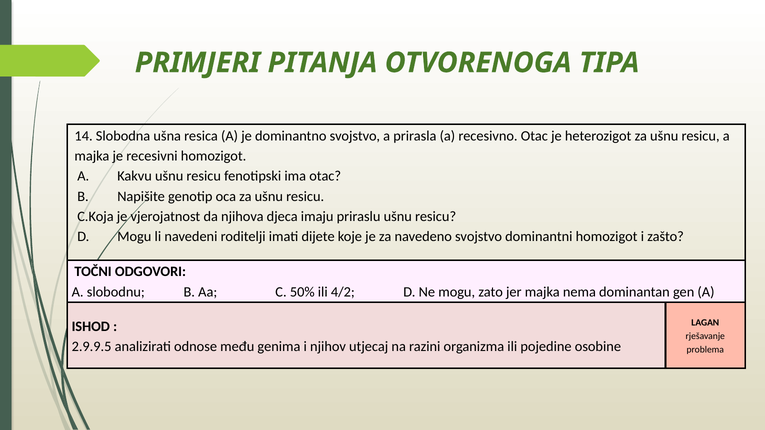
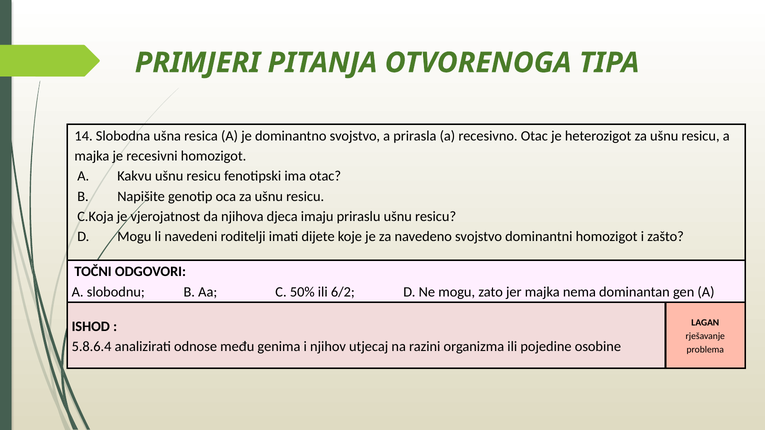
4/2: 4/2 -> 6/2 (343, 292)
2.9.9.5: 2.9.9.5 -> 5.8.6.4 (92, 347)
